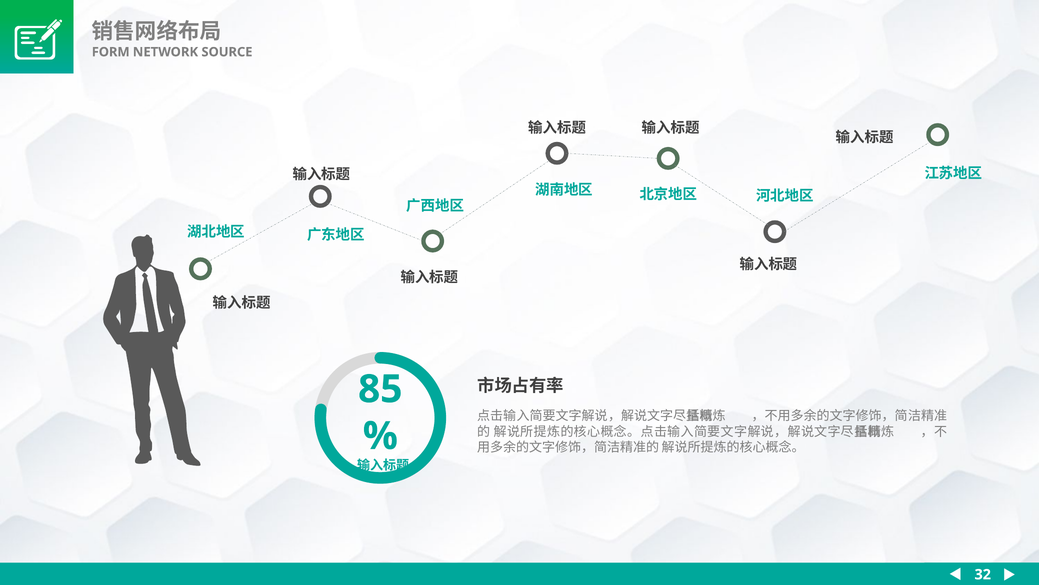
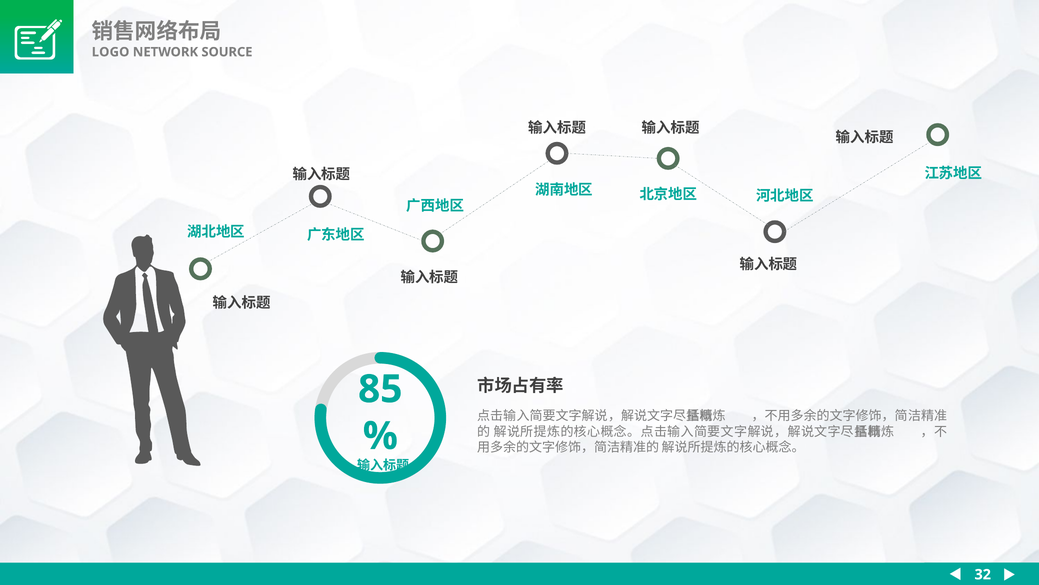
FORM: FORM -> LOGO (111, 52)
